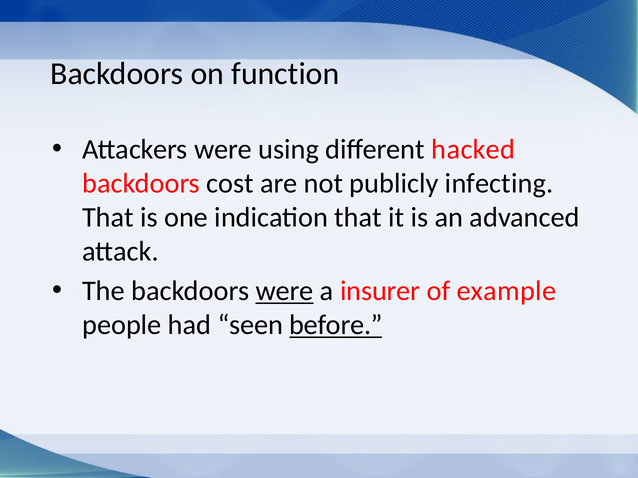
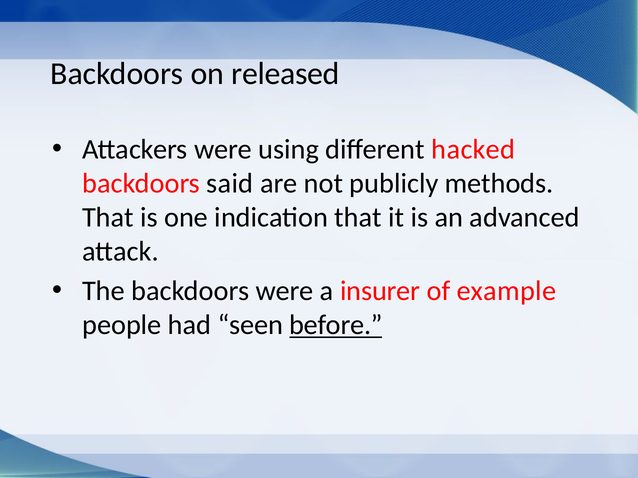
function: function -> released (285, 74)
cost: cost -> said (230, 184)
infecting: infecting -> methods (499, 184)
were underline: present -> none (285, 291)
